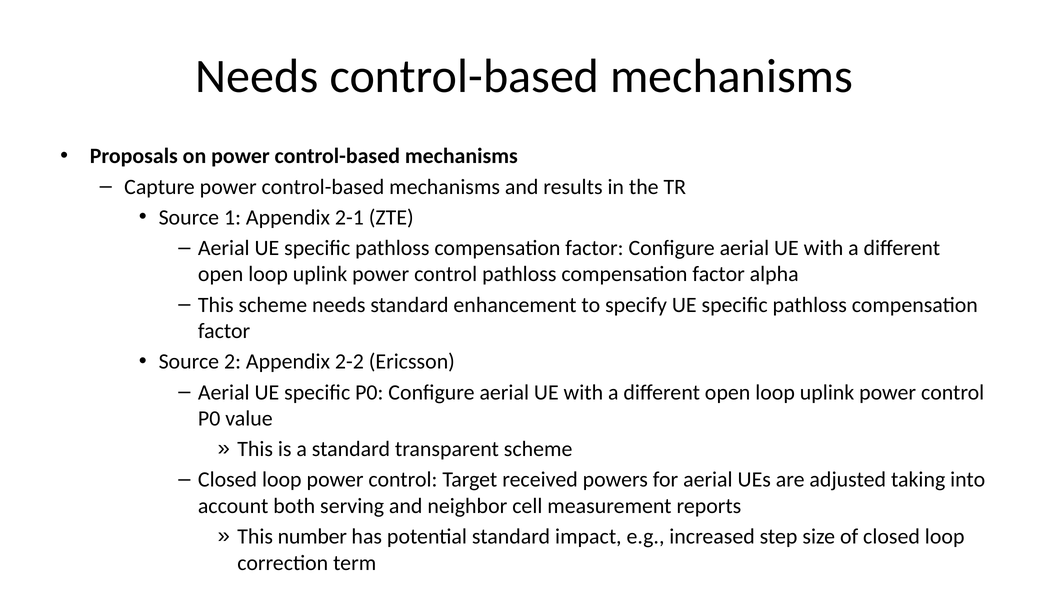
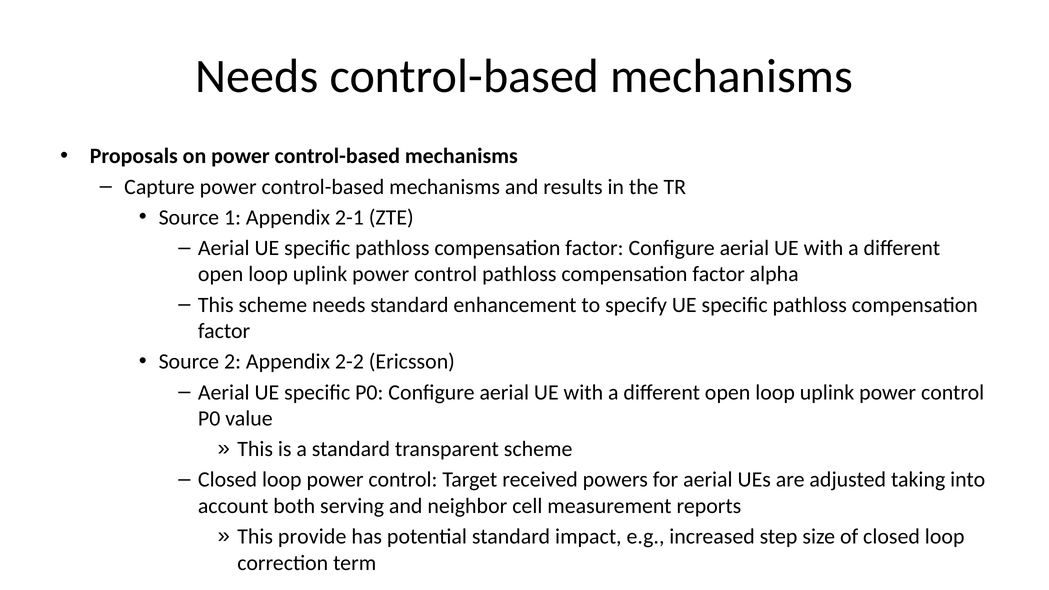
number: number -> provide (312, 537)
